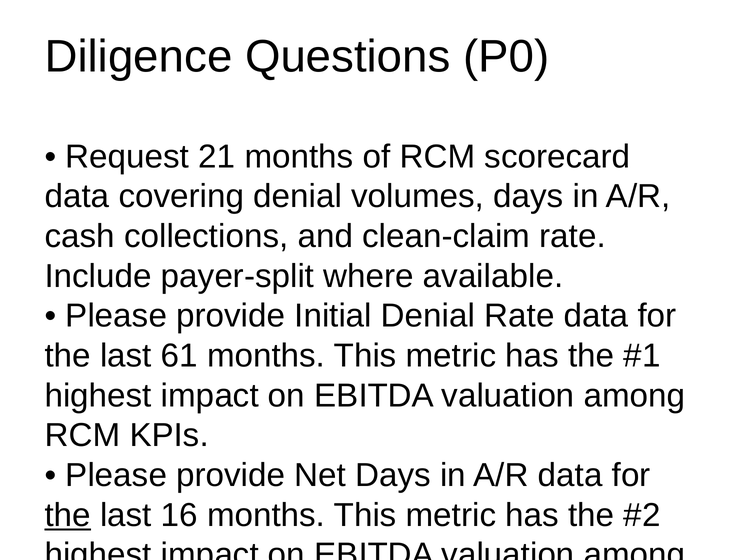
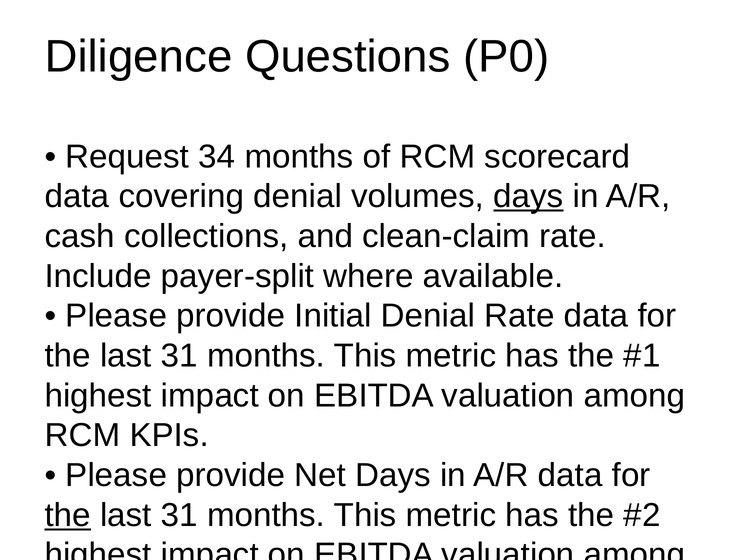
21: 21 -> 34 (217, 157)
days underline: none -> present (528, 196)
61: 61 -> 31 (179, 356)
16: 16 -> 31 (179, 515)
